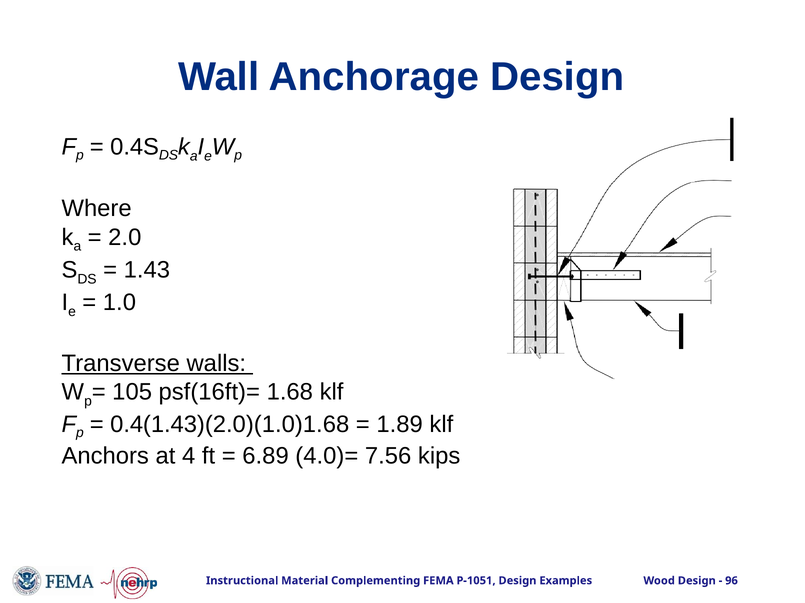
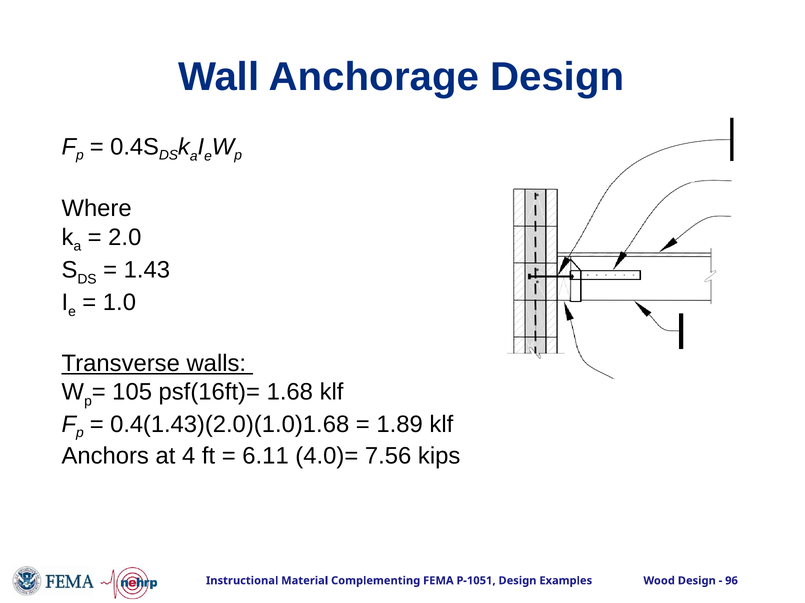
6.89: 6.89 -> 6.11 (266, 456)
